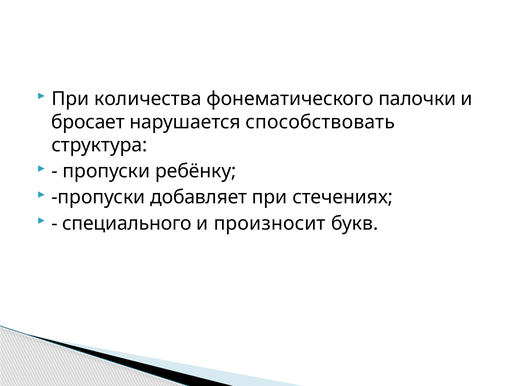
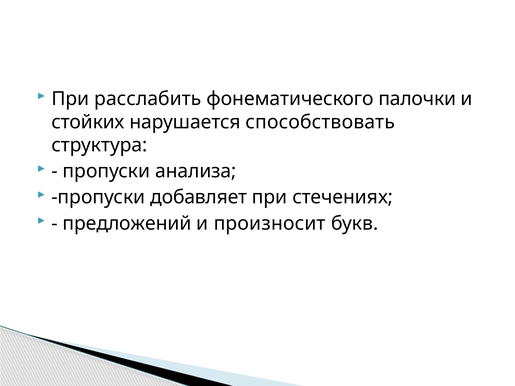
количества: количества -> расслабить (148, 99)
бросает: бросает -> стойких (88, 122)
ребёнку: ребёнку -> анализа (196, 171)
специального: специального -> предложений (127, 223)
